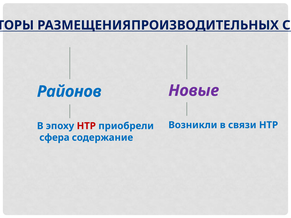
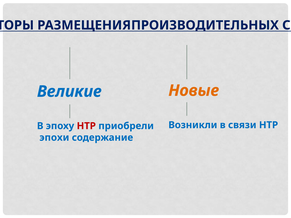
Новые colour: purple -> orange (194, 91)
Районов: Районов -> Великие (69, 92)
сфера: сфера -> эпохи (54, 138)
